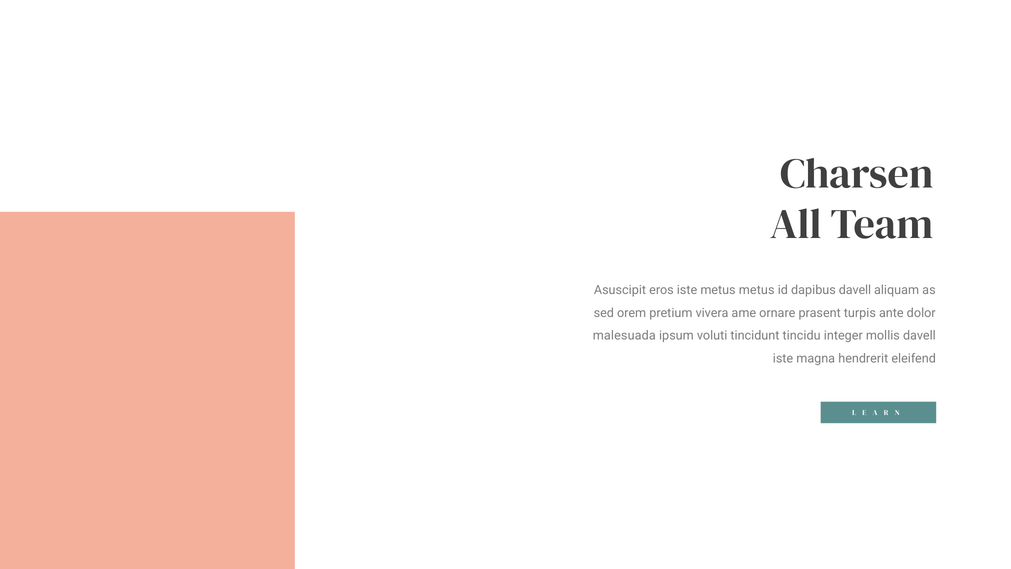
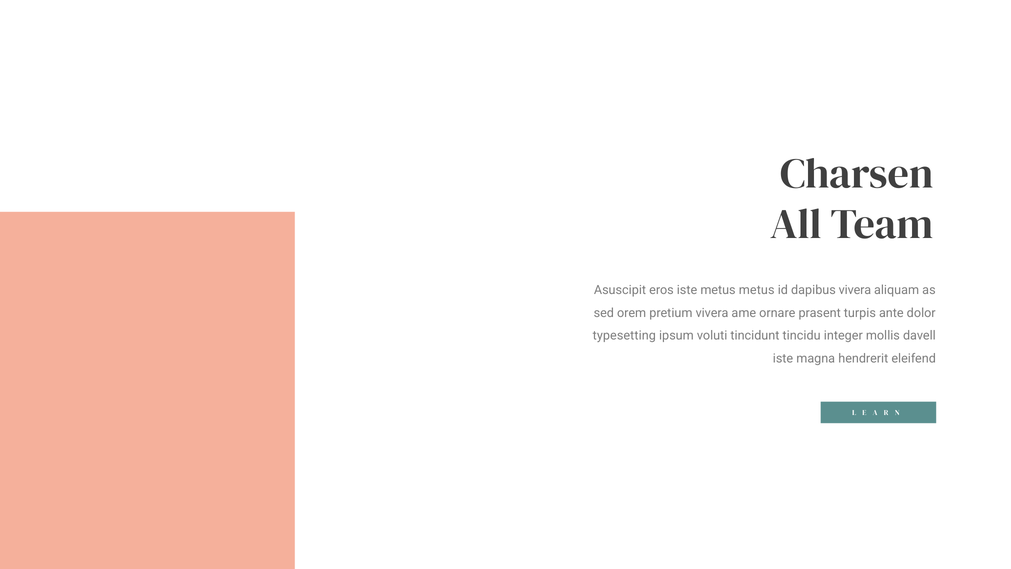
dapibus davell: davell -> vivera (855, 290)
malesuada: malesuada -> typesetting (624, 336)
